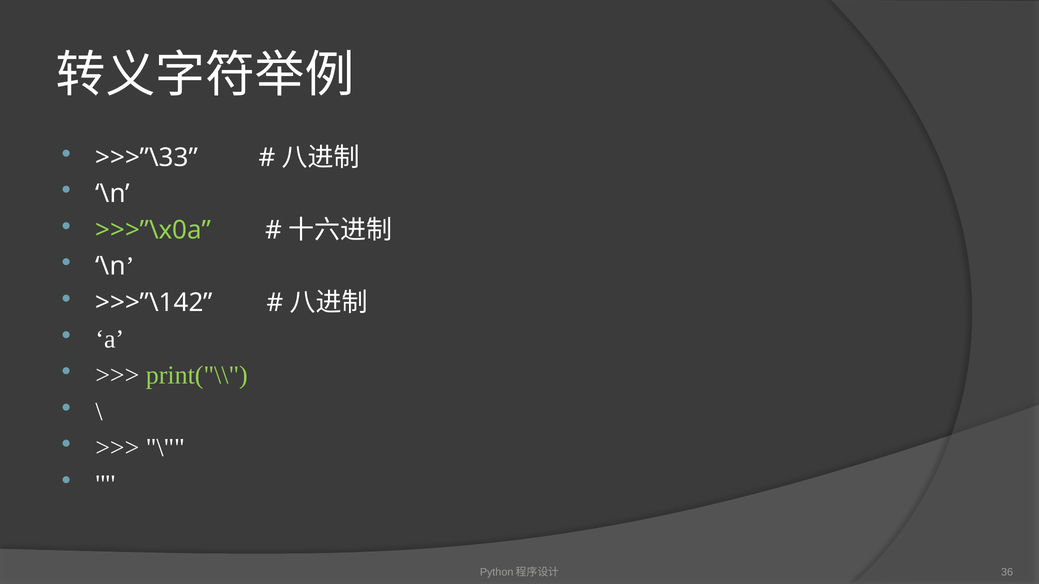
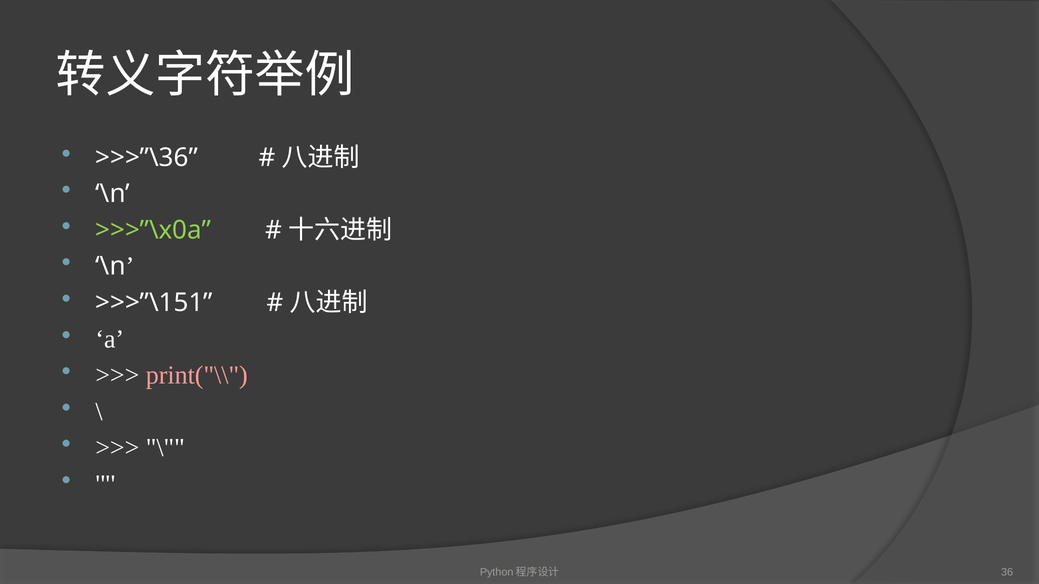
>>>”\33: >>>”\33 -> >>>”\36 (147, 158)
>>>”\142: >>>”\142 -> >>>”\151 (154, 303)
print("\\ colour: light green -> pink (197, 376)
